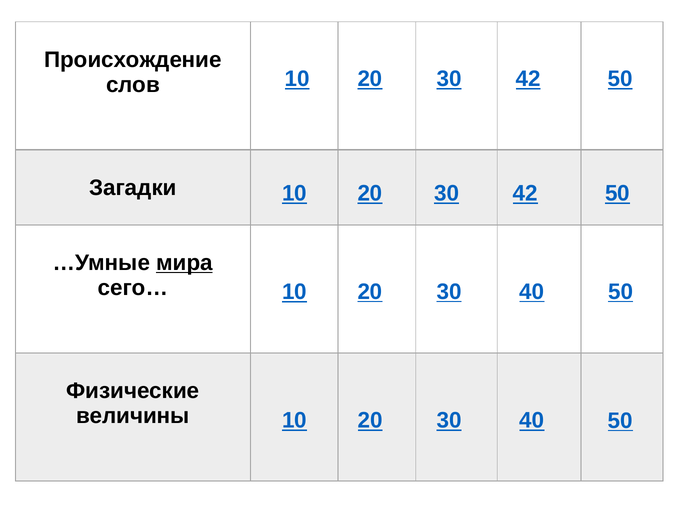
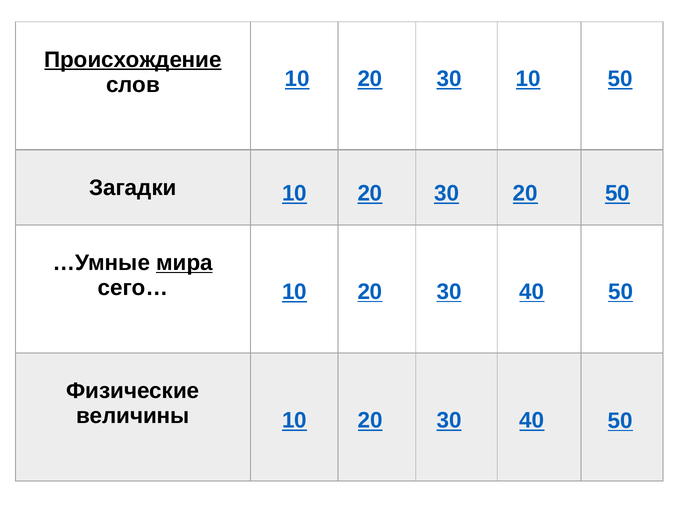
Происхождение underline: none -> present (133, 60)
42: 42 -> 10 (528, 79)
42: 42 -> 20 (525, 193)
